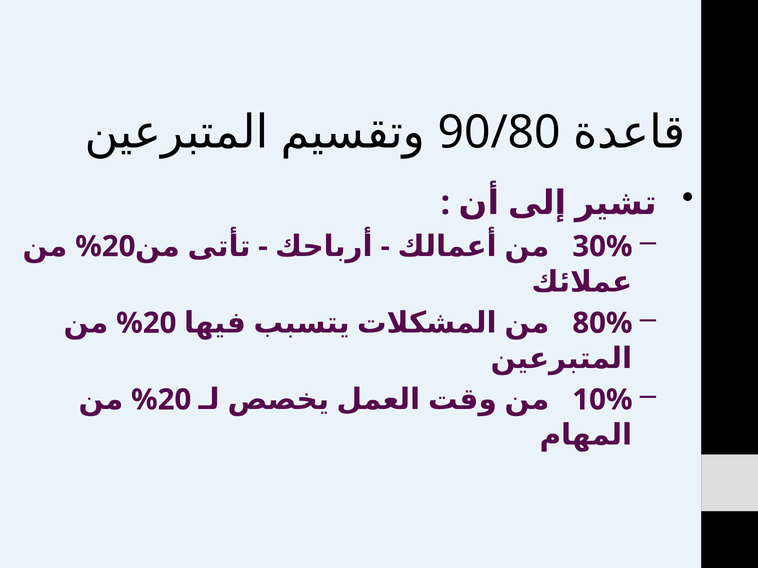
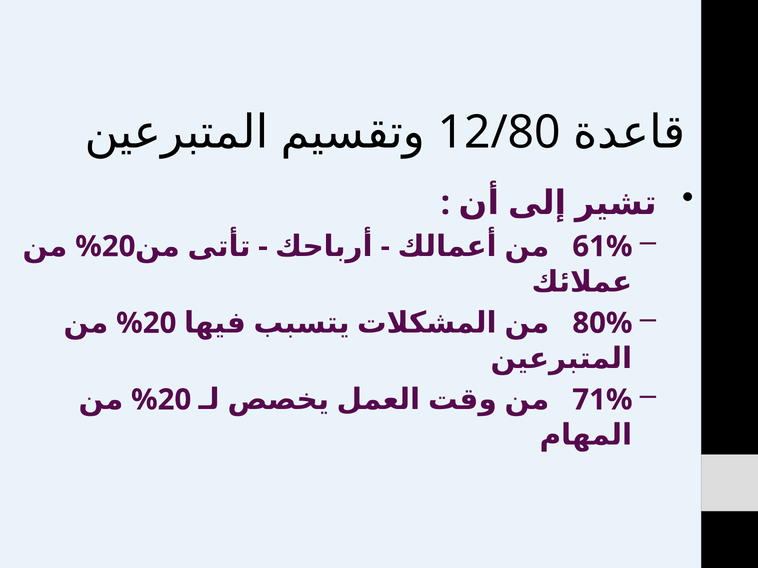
90/80: 90/80 -> 12/80 (499, 133)
30%: 30% -> 61% (602, 247)
10%: 10% -> 71% (602, 400)
